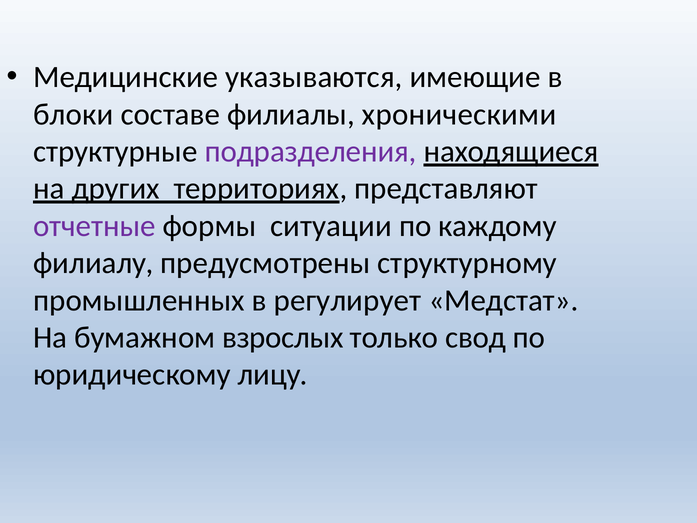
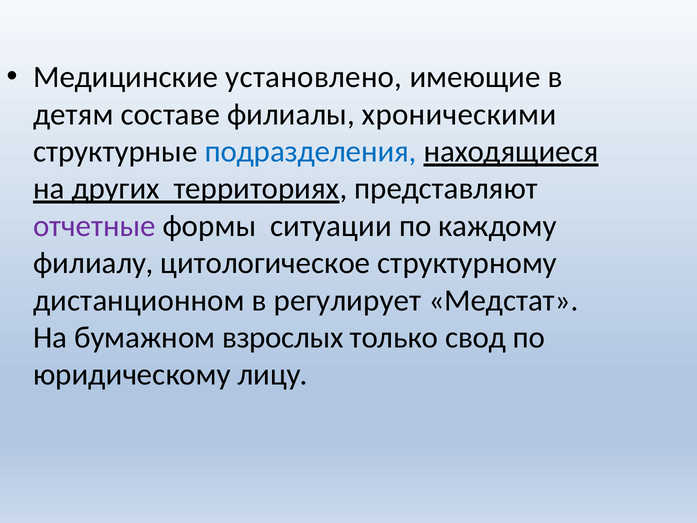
указываются: указываются -> установлено (314, 77)
блоки: блоки -> детям (73, 114)
подразделения colour: purple -> blue (310, 151)
предусмотрены: предусмотрены -> цитологическое (265, 263)
промышленных: промышленных -> дистанционном (139, 300)
